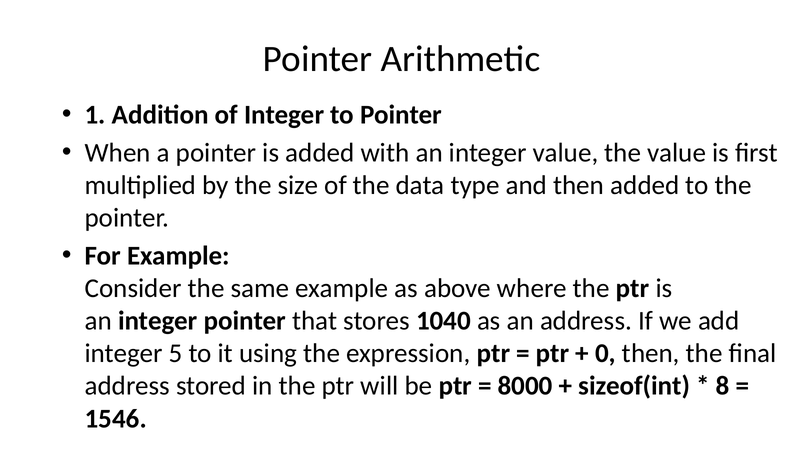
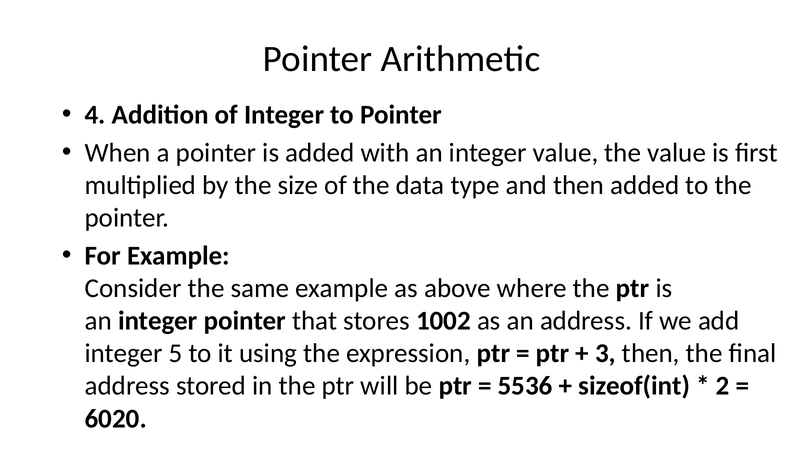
1: 1 -> 4 (95, 115)
1040: 1040 -> 1002 (443, 321)
0: 0 -> 3 (605, 353)
8000: 8000 -> 5536 (525, 386)
8: 8 -> 2 (723, 386)
1546: 1546 -> 6020 (116, 418)
